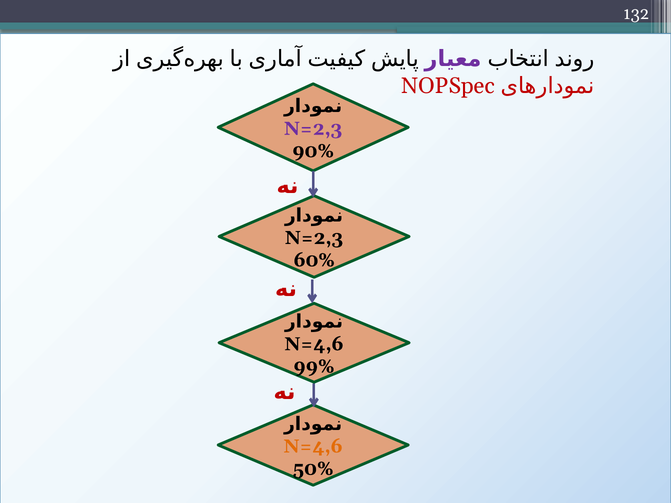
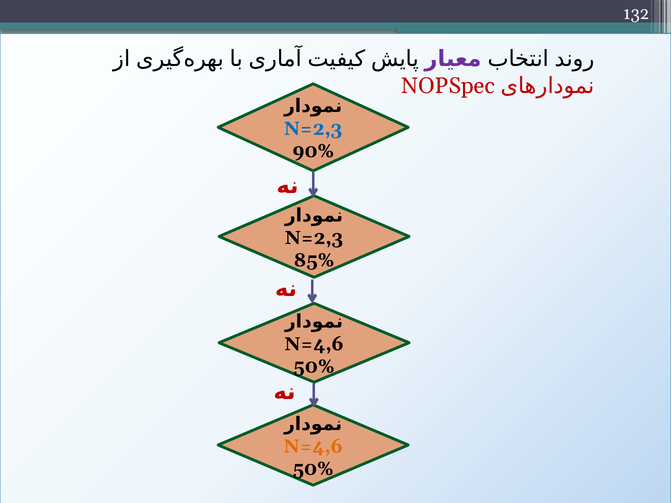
N=2,3 colour: purple -> blue (313, 129)
60%: 60% -> 85% (314, 260)
99%: 99% -> 50% (314, 367)
